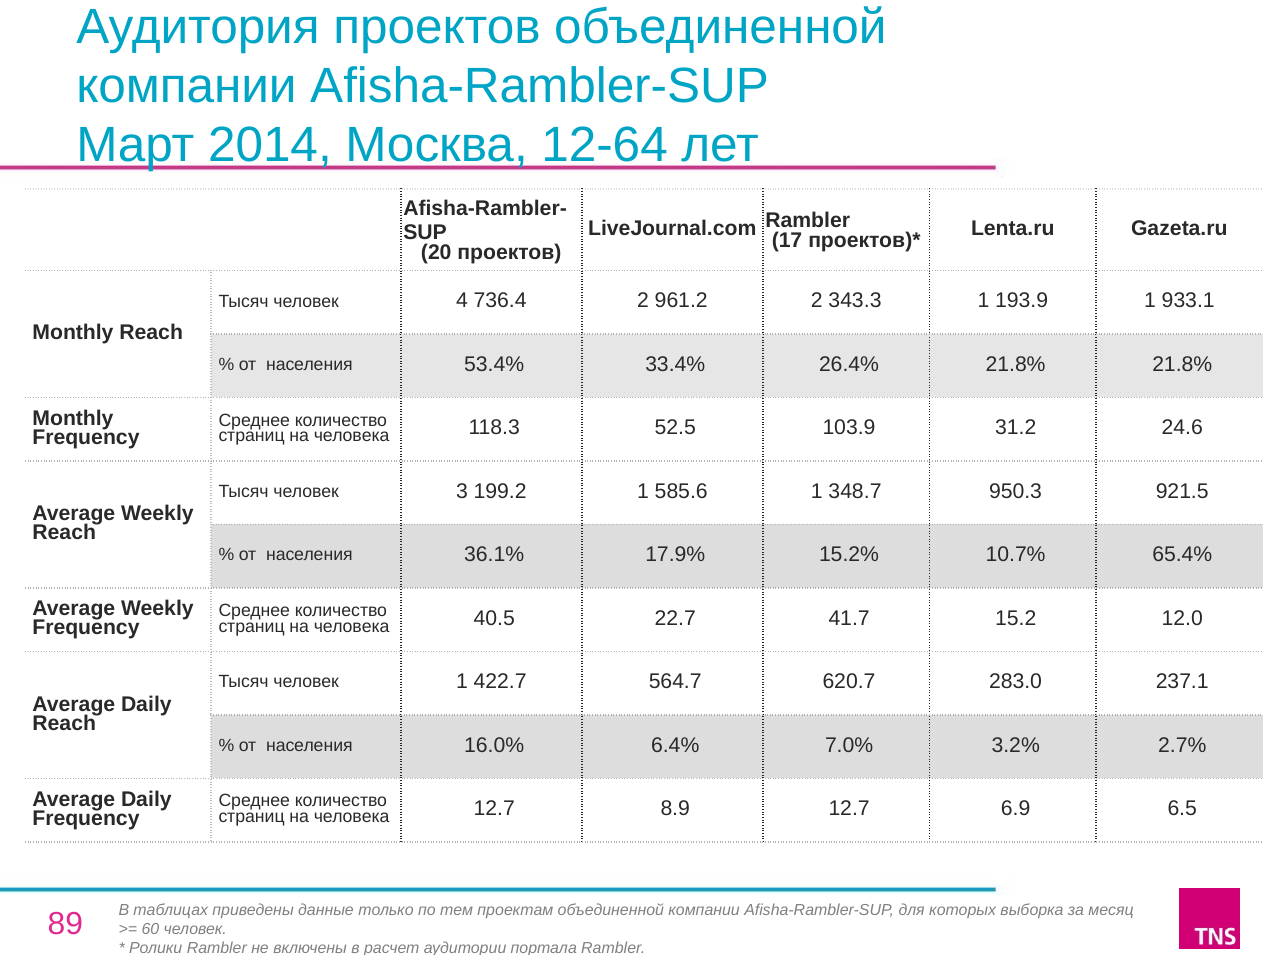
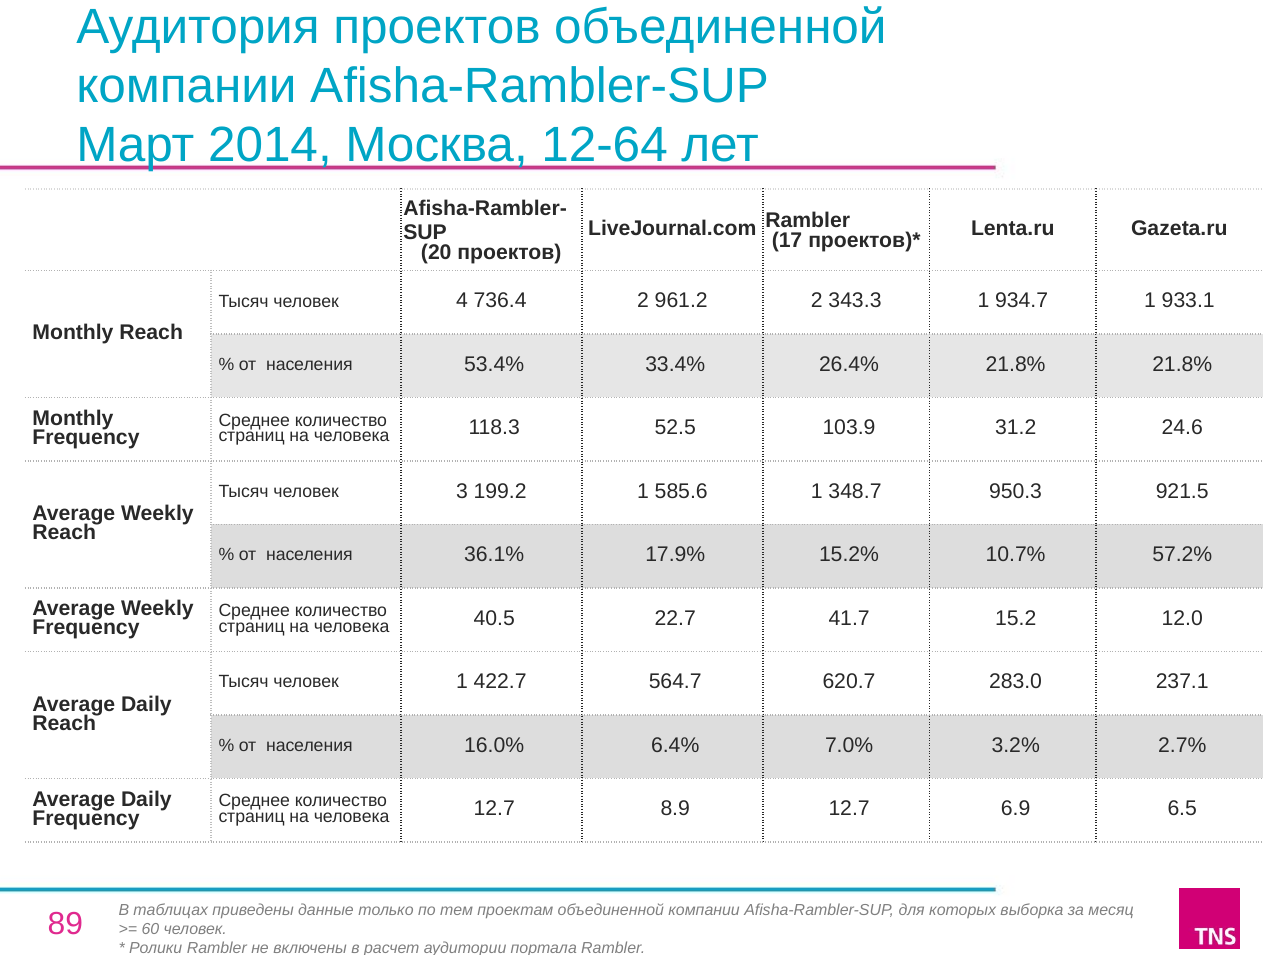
193.9: 193.9 -> 934.7 (1022, 301)
65.4%: 65.4% -> 57.2% (1182, 555)
